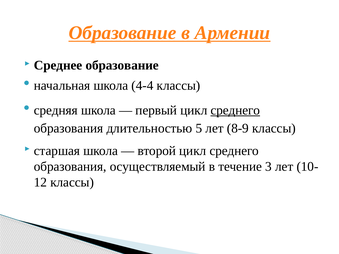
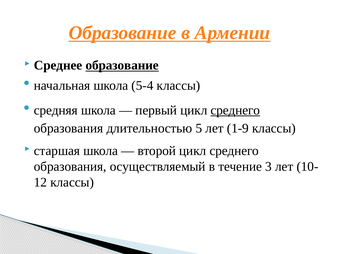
образование underline: none -> present (122, 65)
4-4: 4-4 -> 5-4 (142, 85)
8-9: 8-9 -> 1-9 (238, 128)
